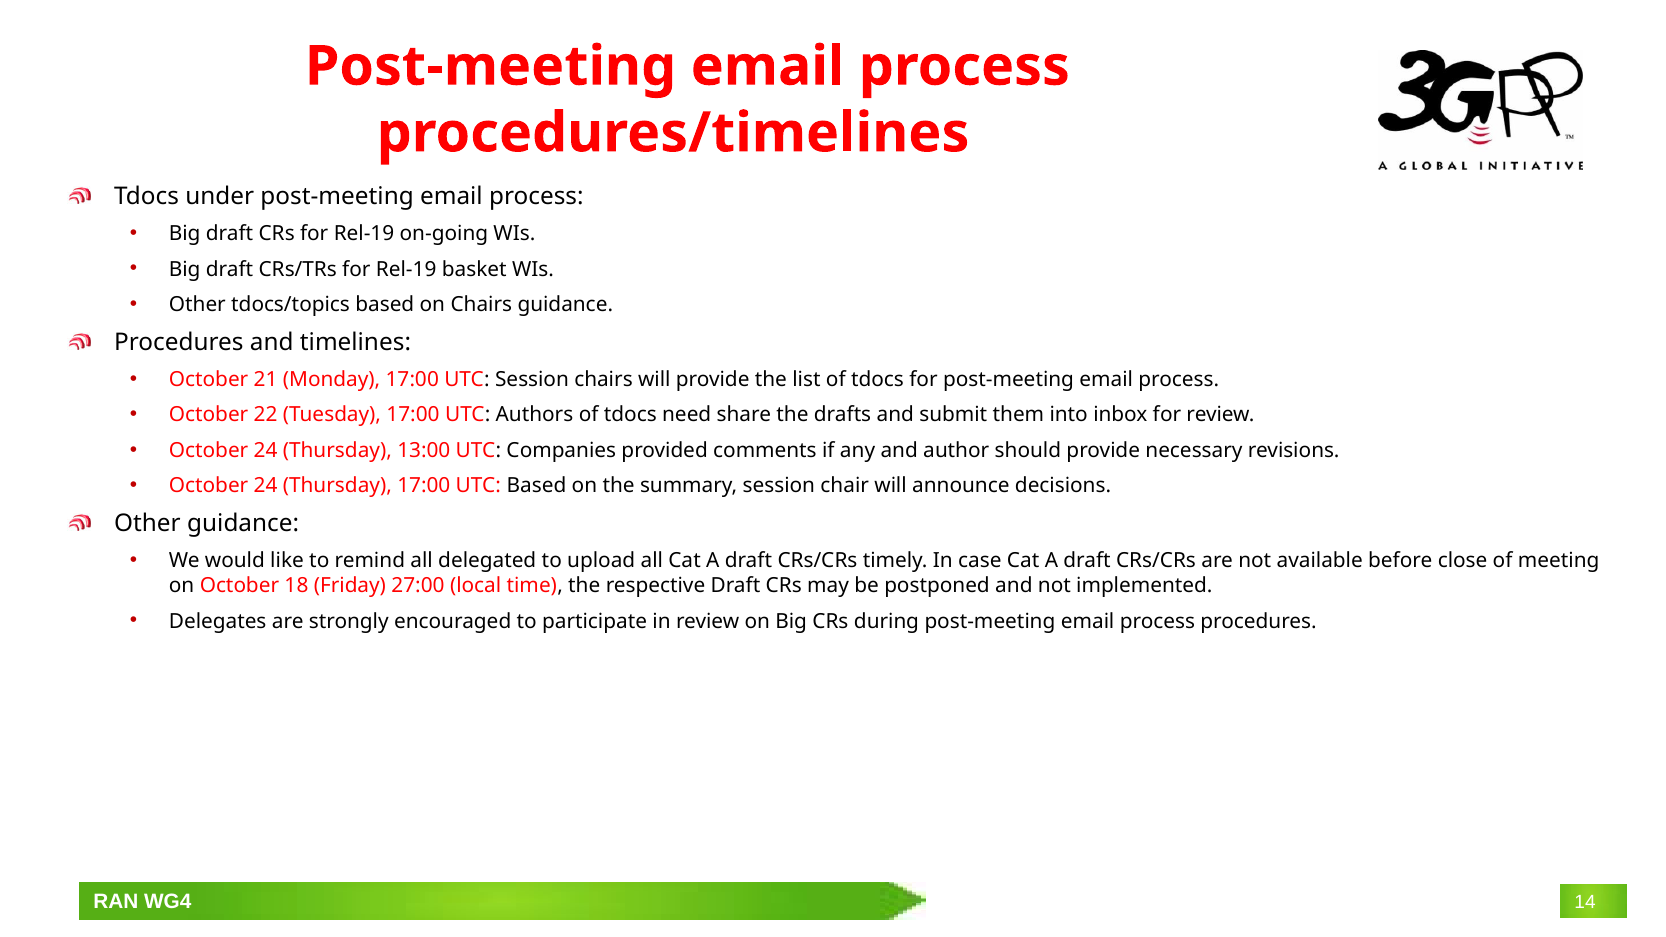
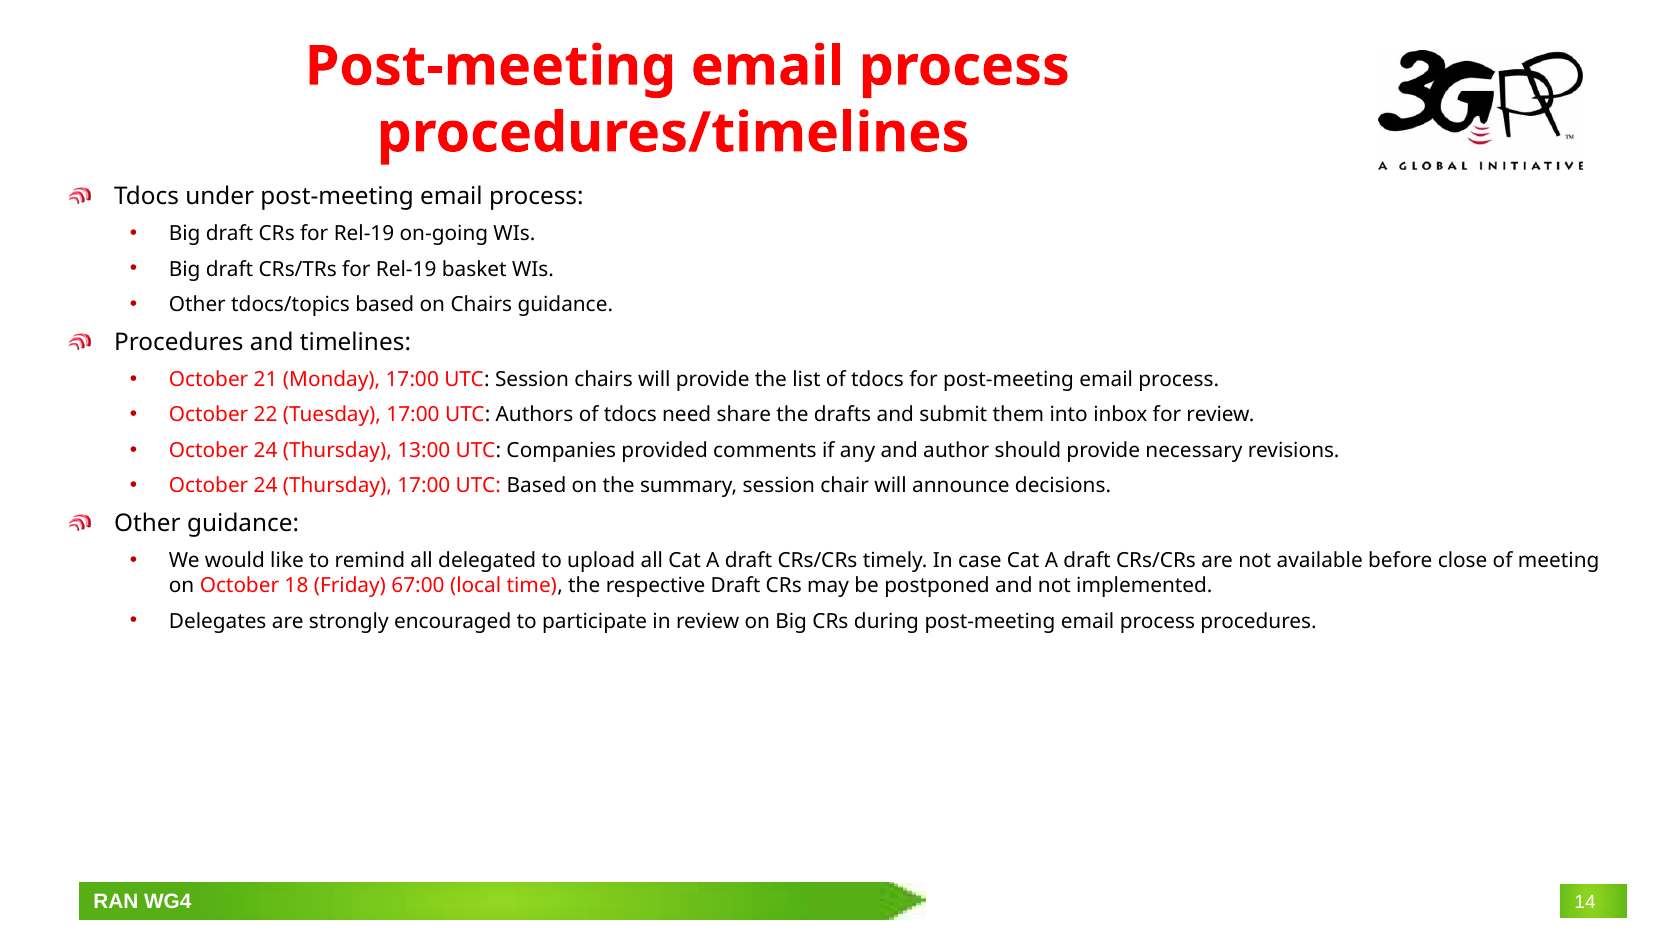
27:00: 27:00 -> 67:00 (418, 586)
